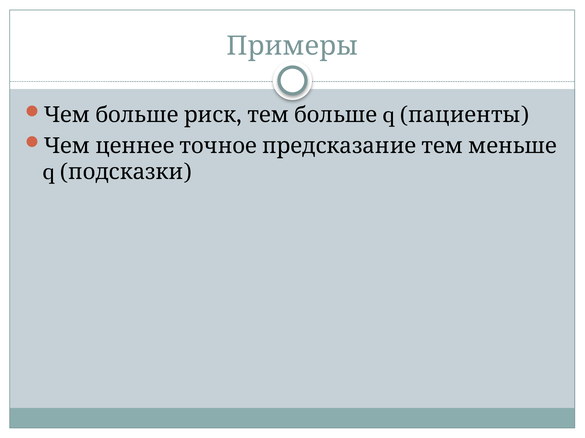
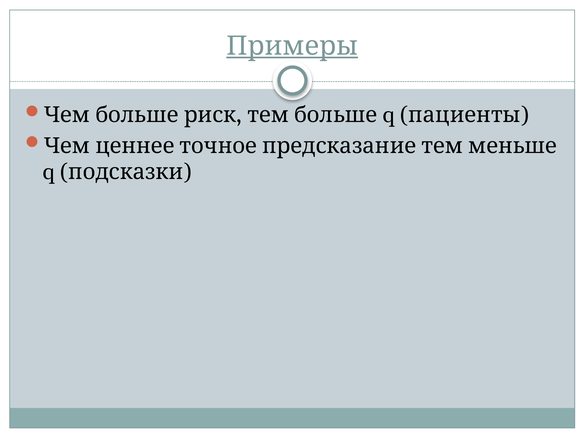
Примеры underline: none -> present (292, 46)
